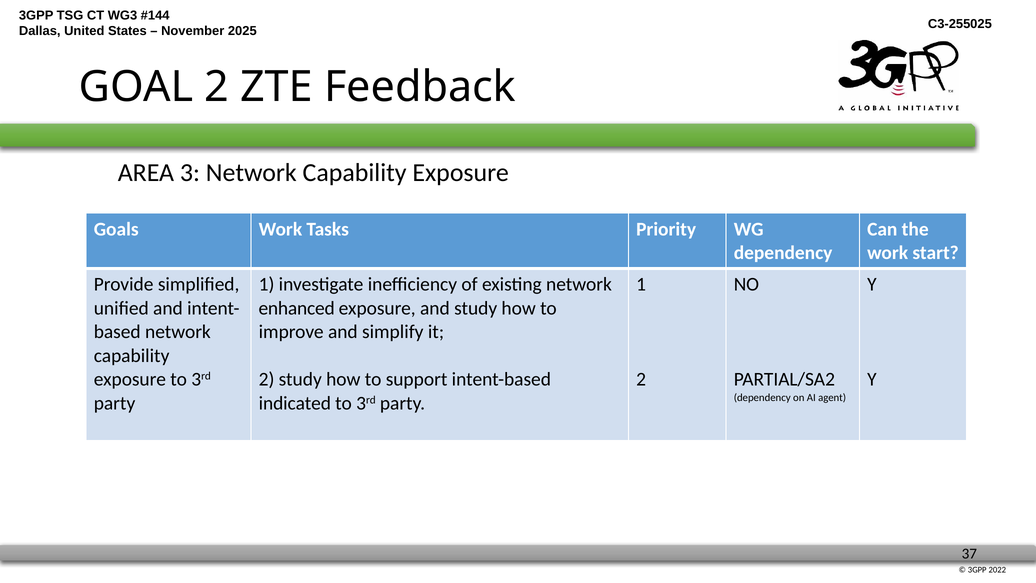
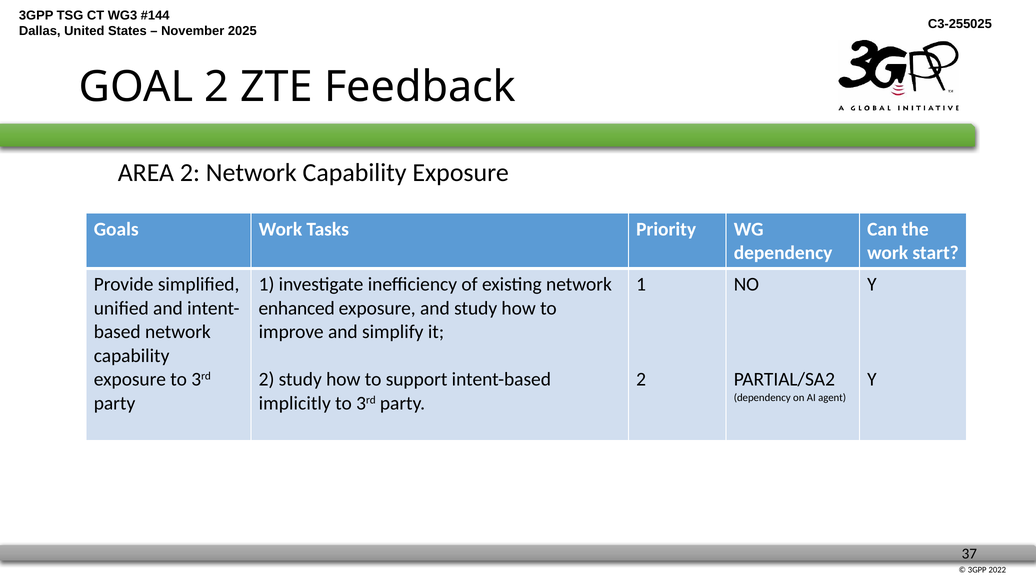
AREA 3: 3 -> 2 (190, 173)
indicated: indicated -> implicitly (295, 403)
